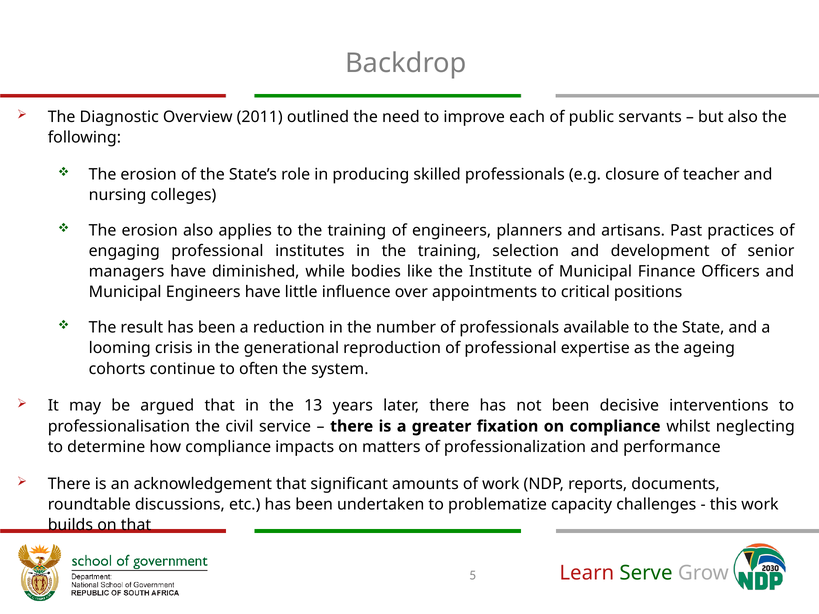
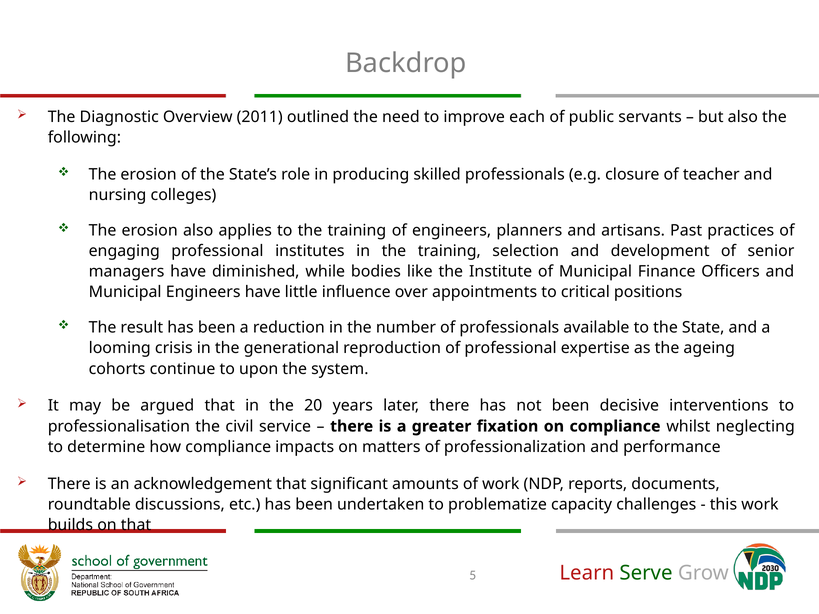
often: often -> upon (259, 369)
13: 13 -> 20 (313, 406)
